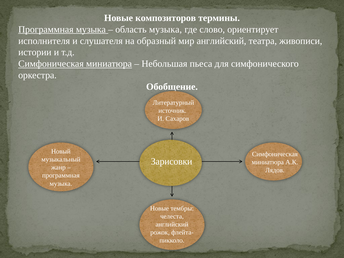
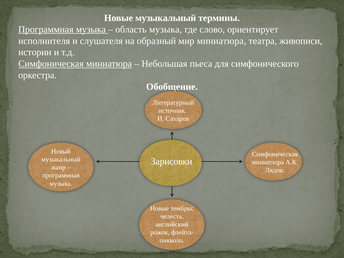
Новые композиторов: композиторов -> музыкальный (166, 18)
мир английский: английский -> миниатюра (221, 41)
